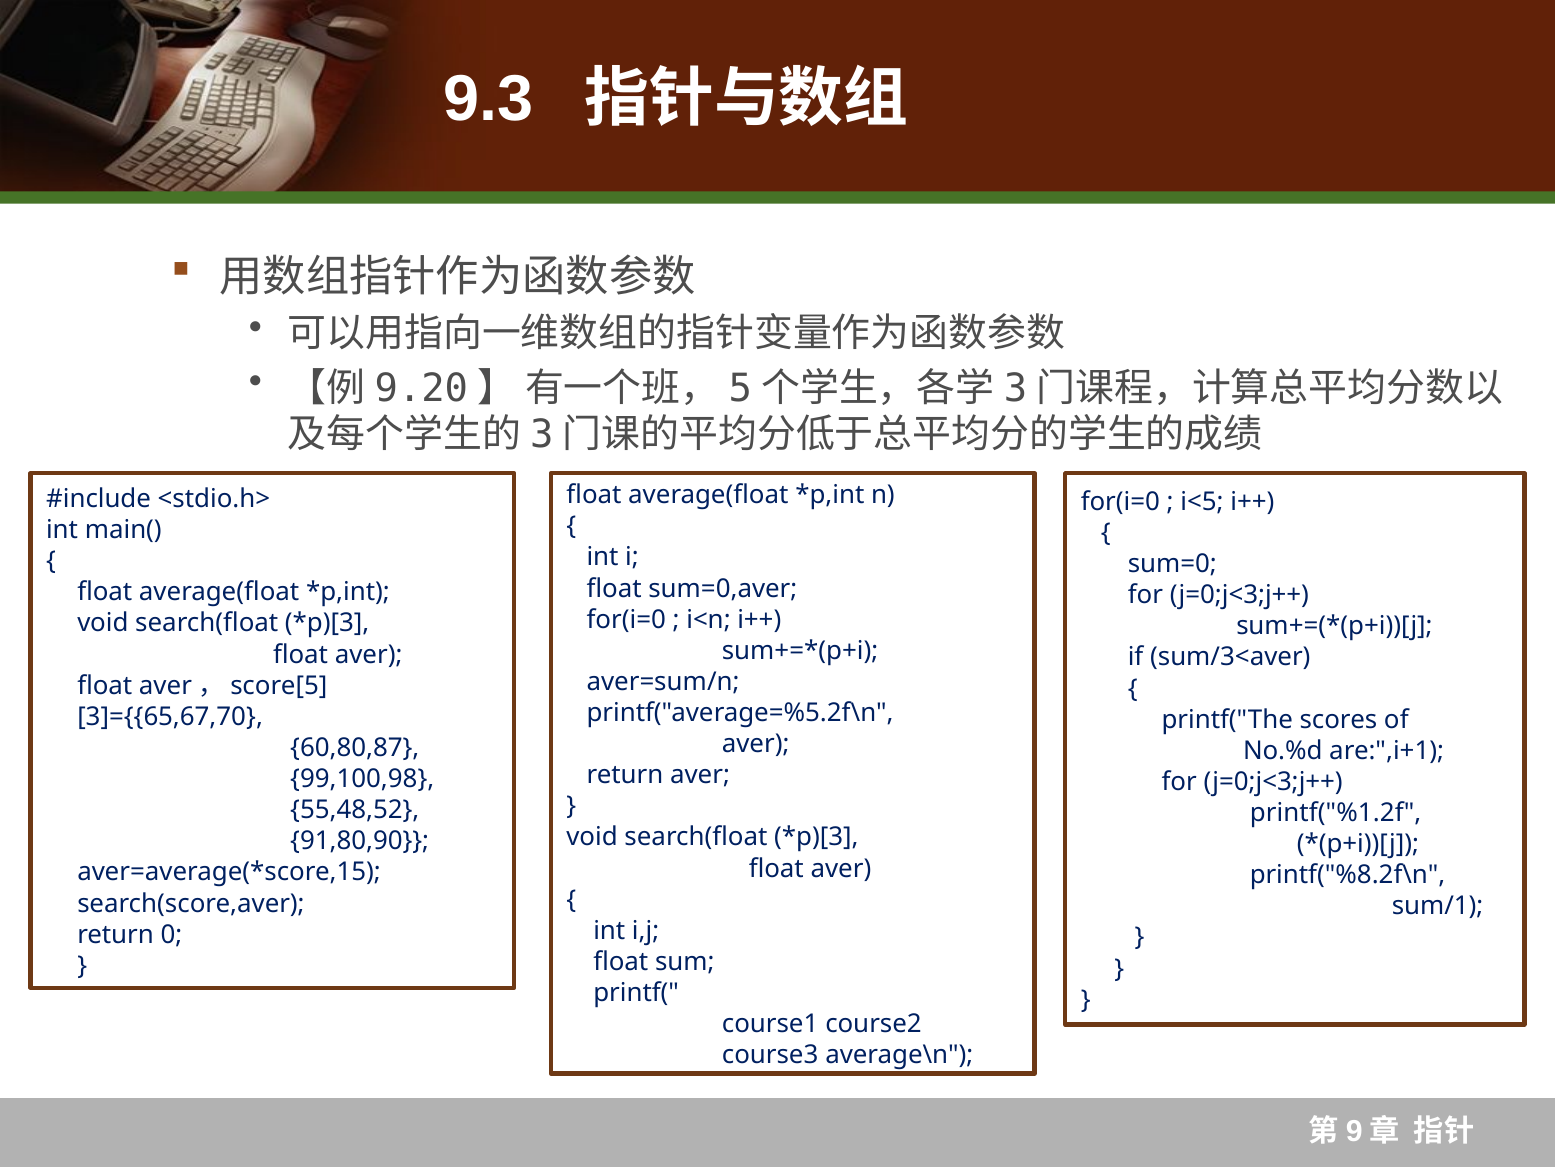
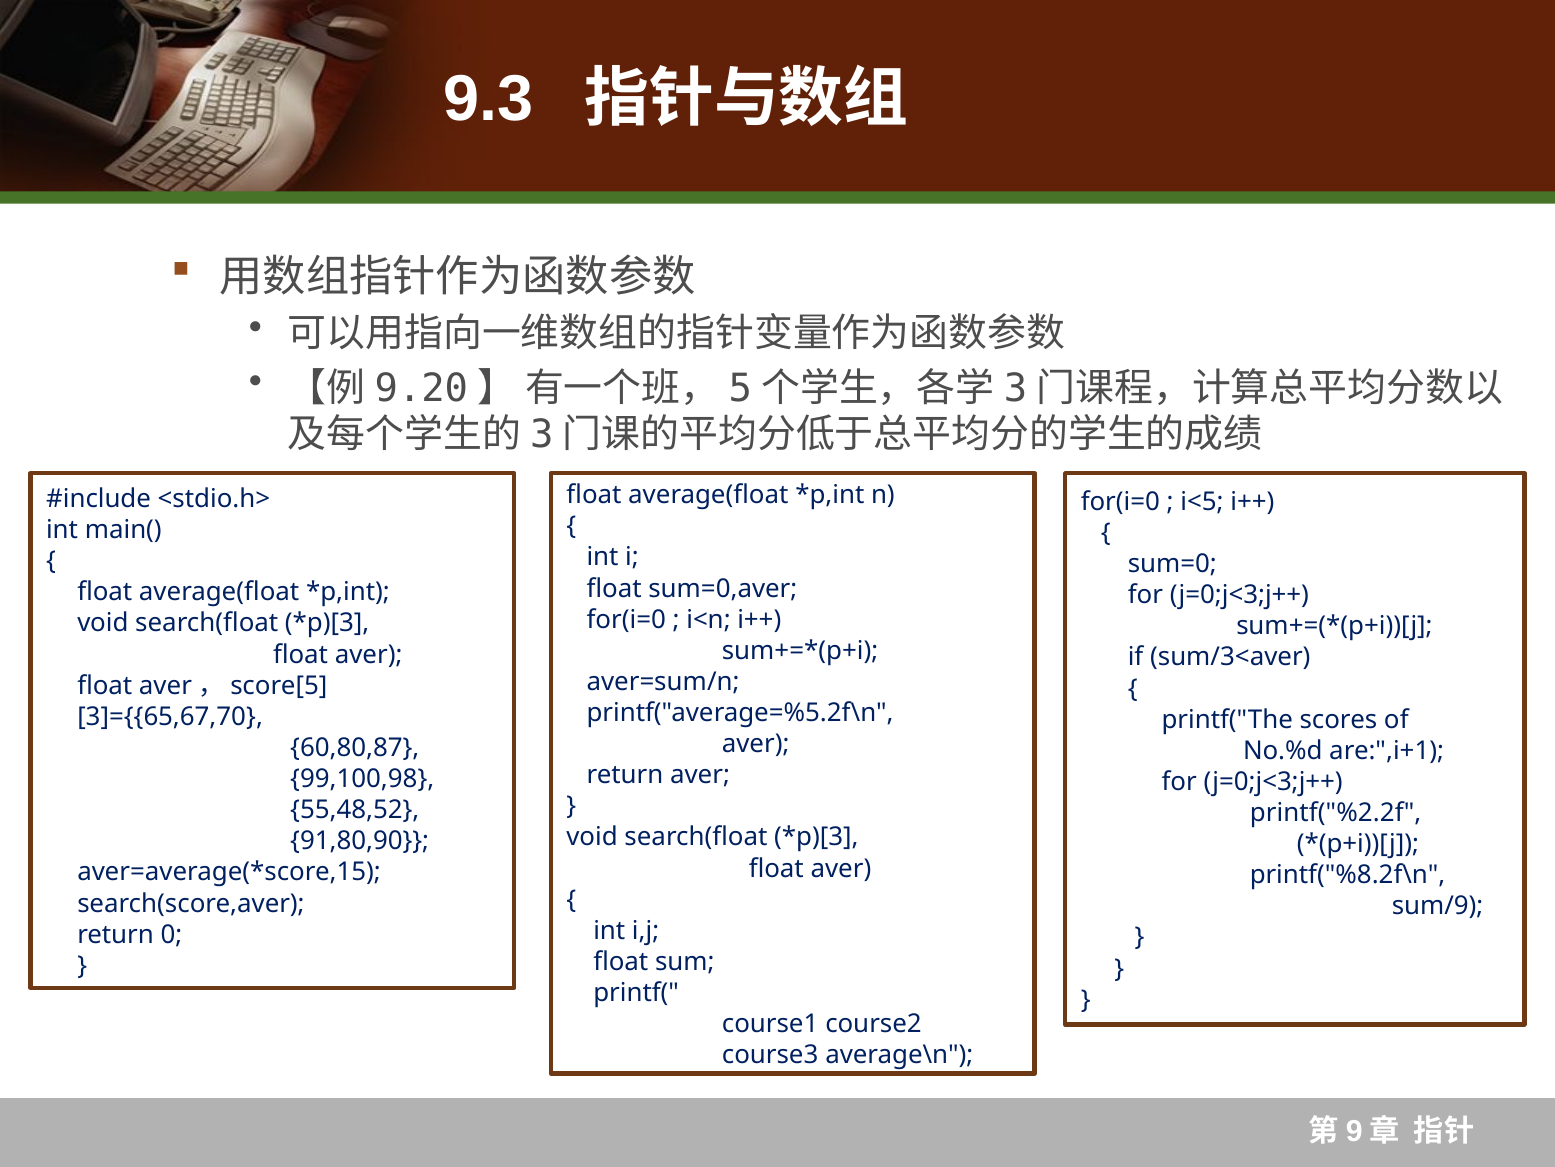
printf("%1.2f: printf("%1.2f -> printf("%2.2f (1336, 812)
sum/1: sum/1 -> sum/9 (1438, 906)
